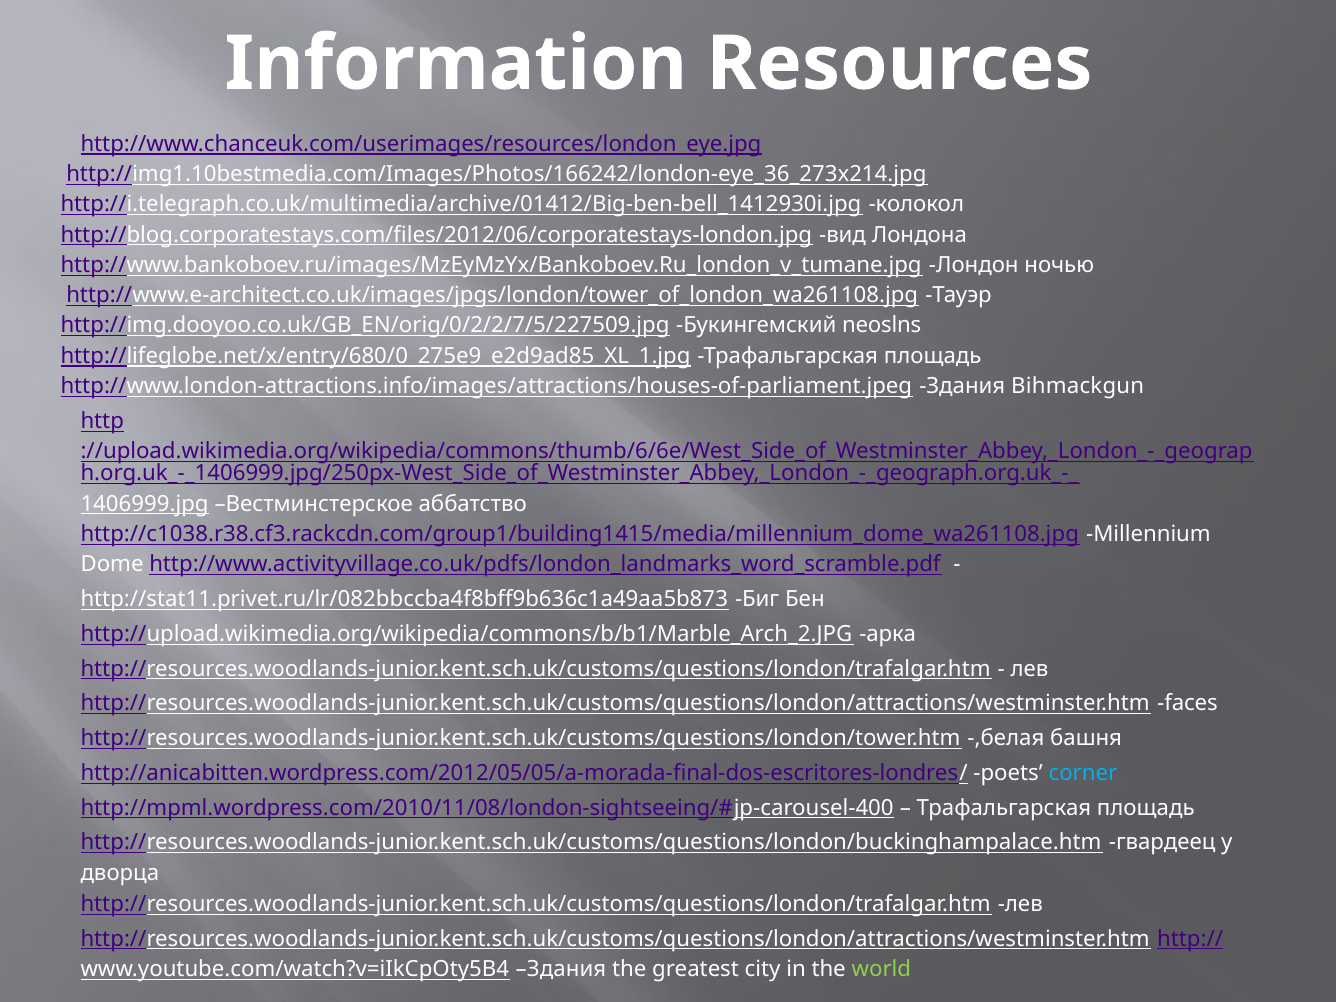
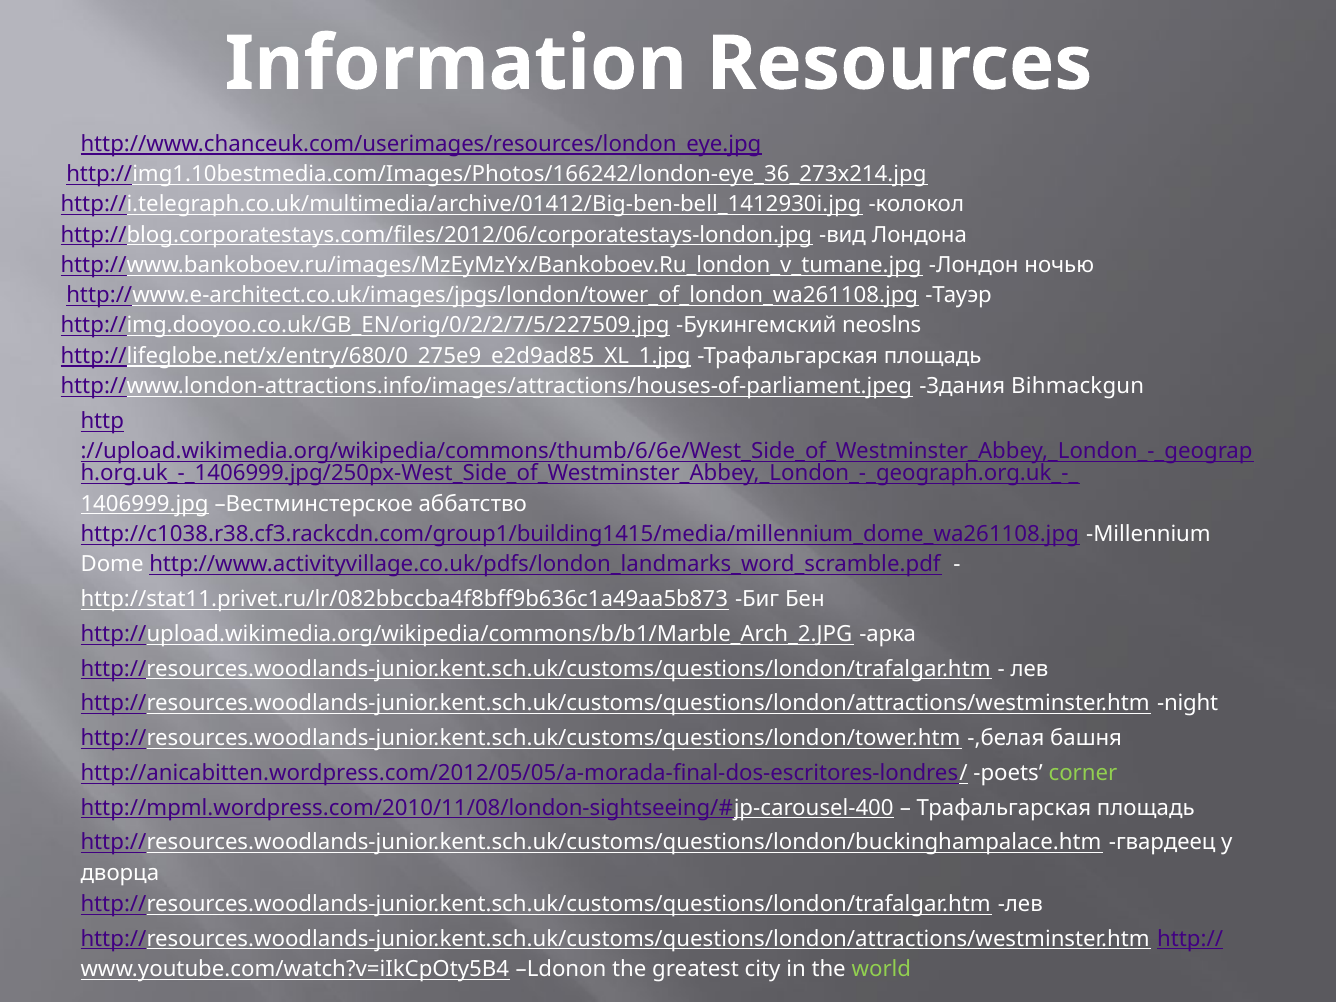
faces: faces -> night (1188, 703)
corner colour: light blue -> light green (1083, 773)
Здания: Здания -> Ldonon (561, 969)
